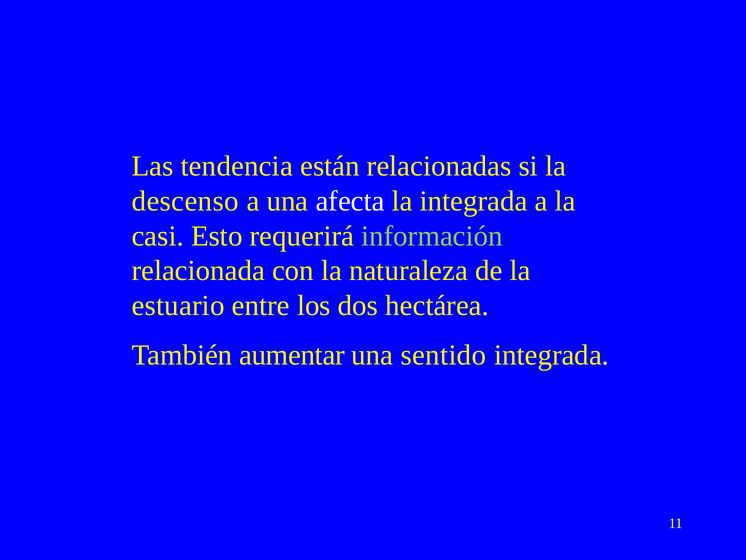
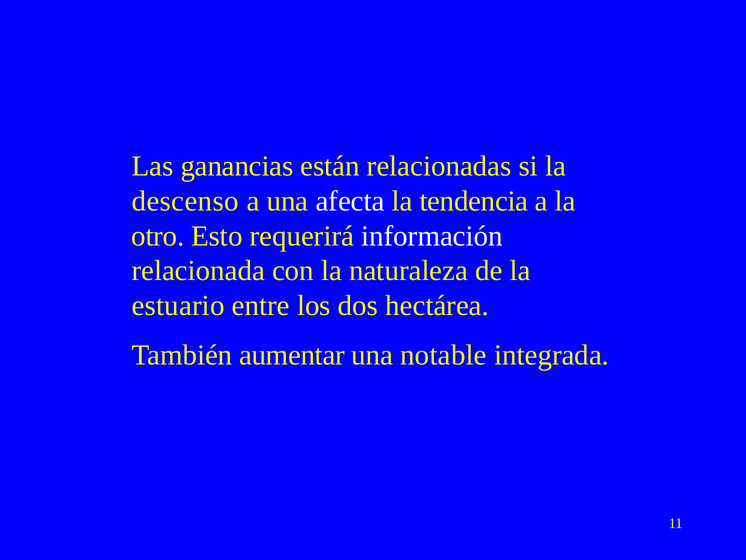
tendencia: tendencia -> ganancias (237, 166)
la integrada: integrada -> tendencia (474, 201)
casi: casi -> otro (158, 236)
información colour: light green -> white (432, 236)
sentido: sentido -> notable (444, 355)
